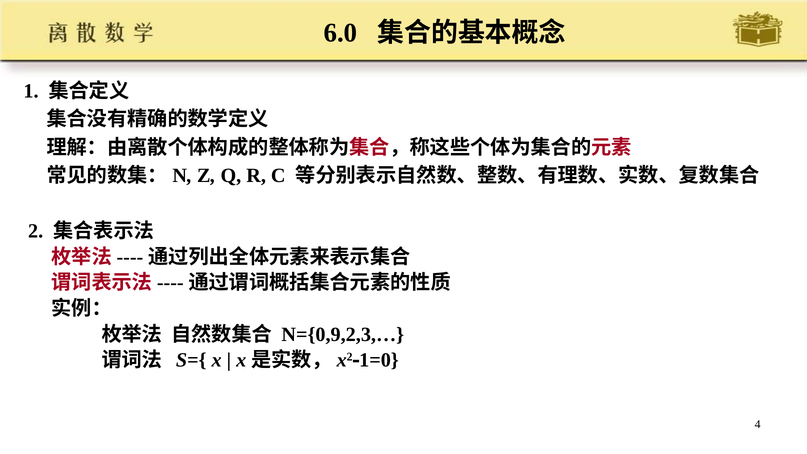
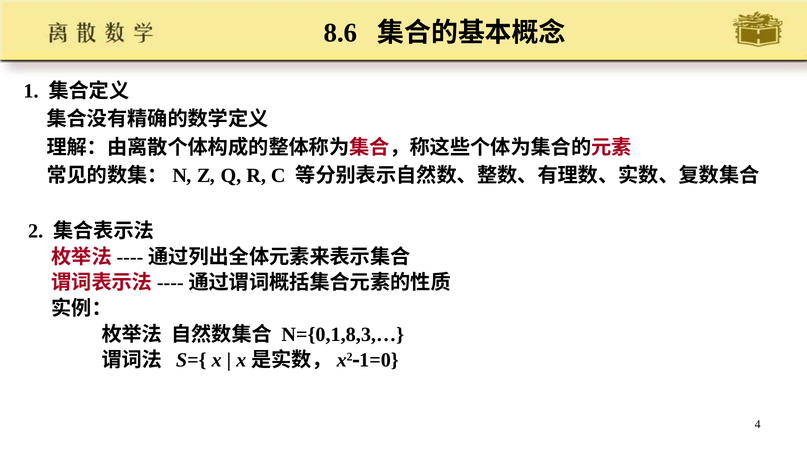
6.0: 6.0 -> 8.6 (341, 33)
N={0,9,2,3,…: N={0,9,2,3,… -> N={0,1,8,3,… (343, 334)
